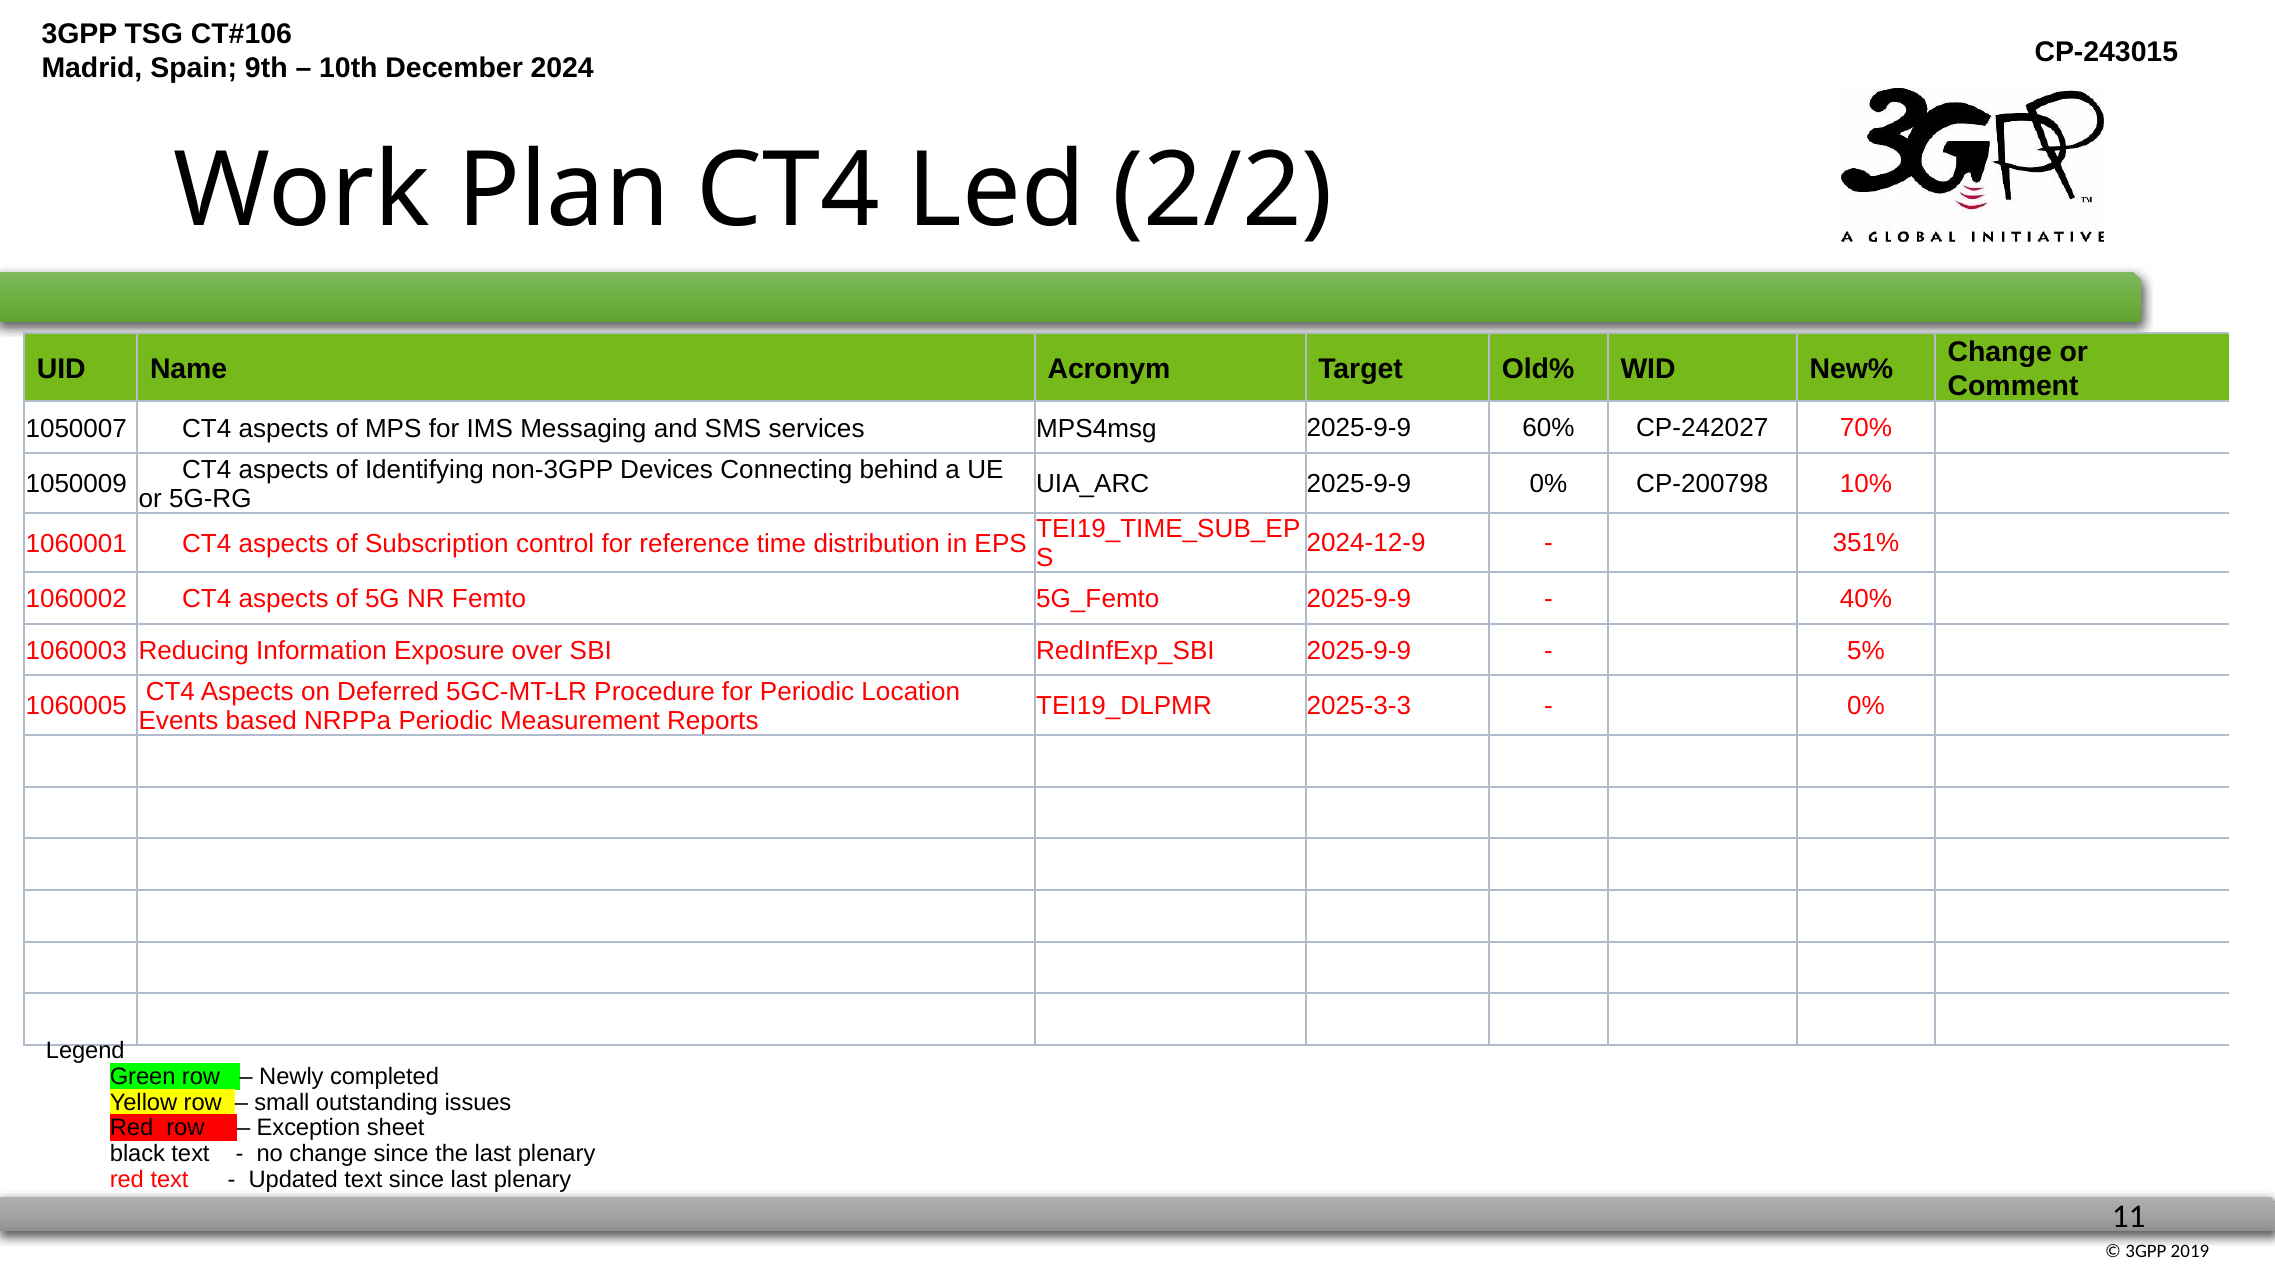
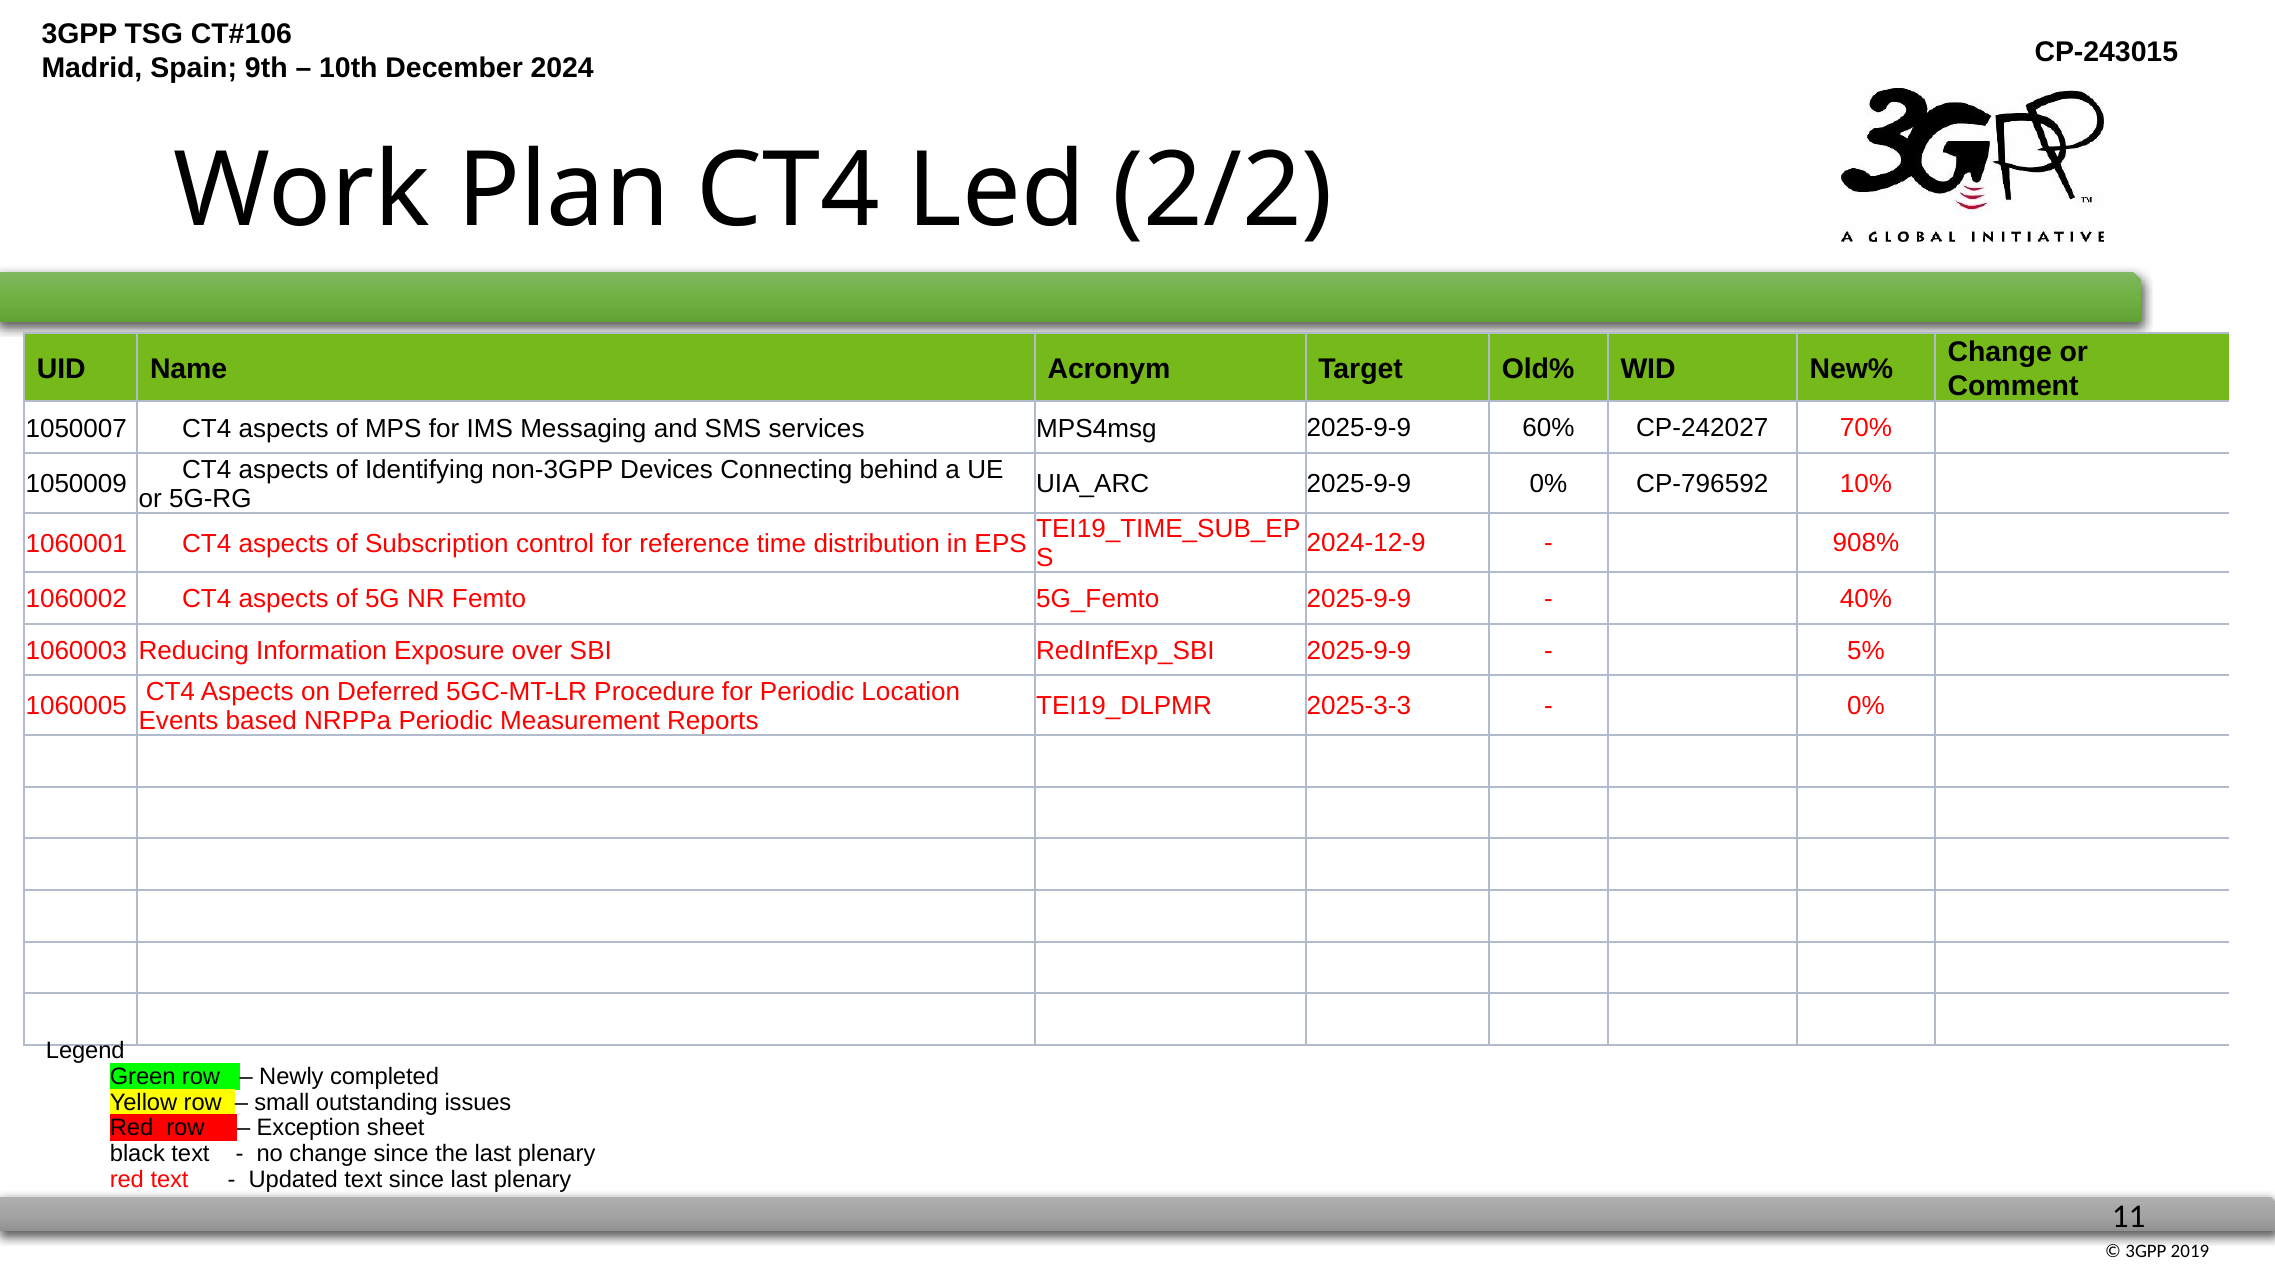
CP-200798: CP-200798 -> CP-796592 (1702, 484)
351%: 351% -> 908% (1866, 543)
